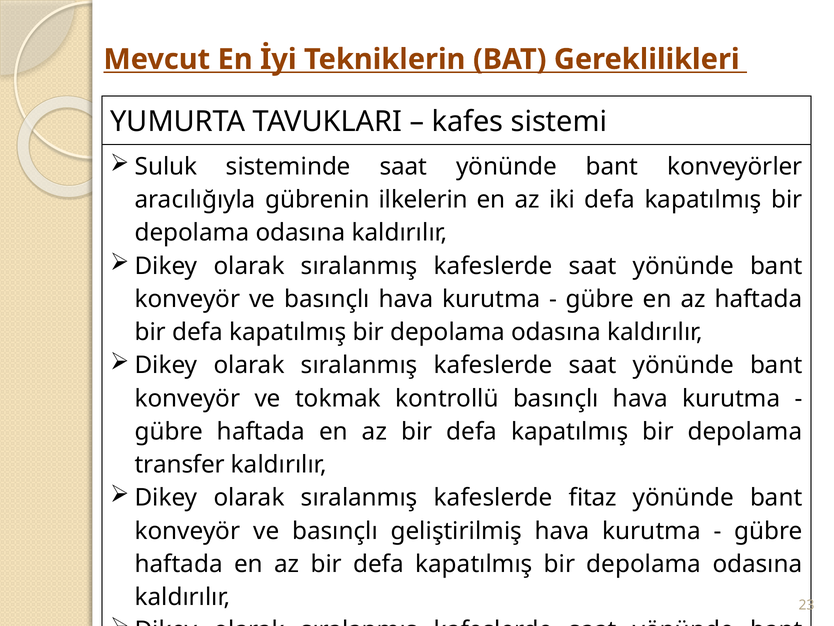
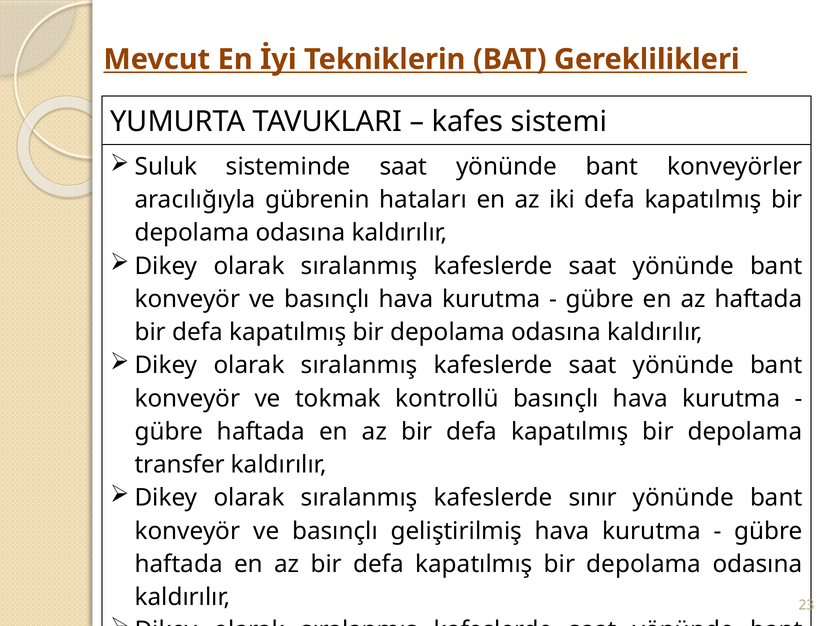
ilkelerin: ilkelerin -> hataları (423, 200)
fitaz: fitaz -> sınır (593, 498)
